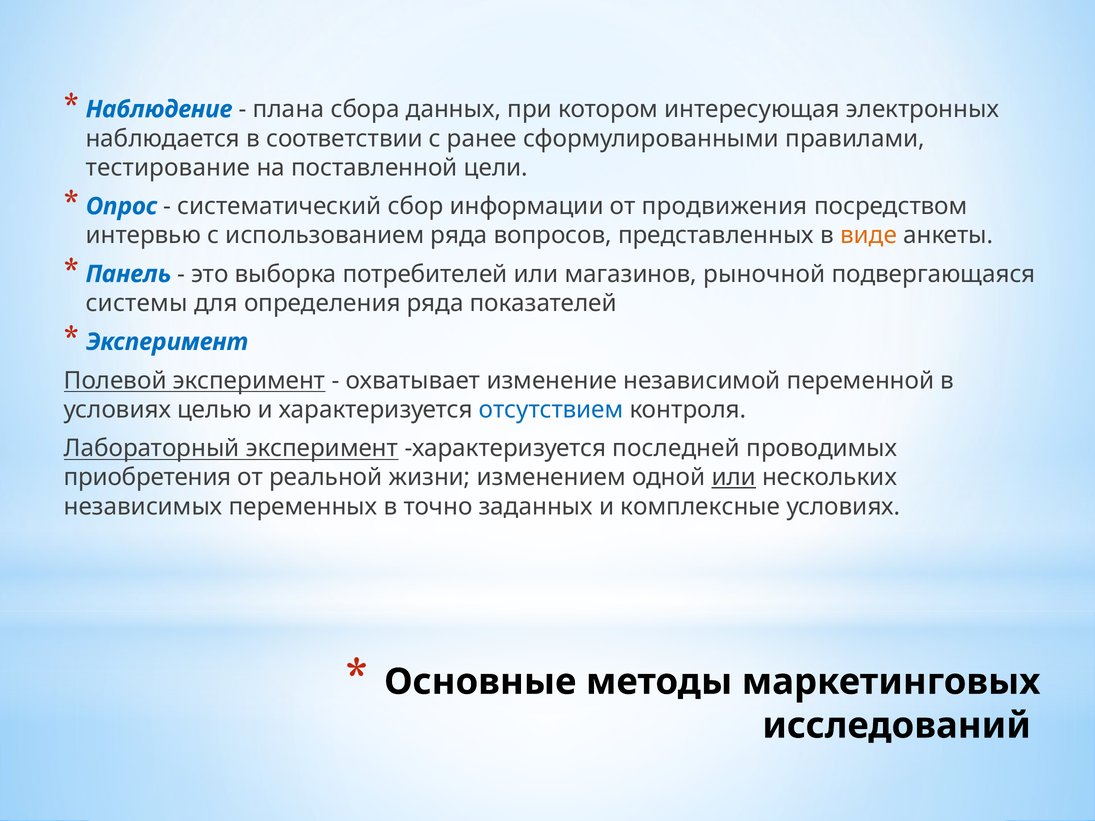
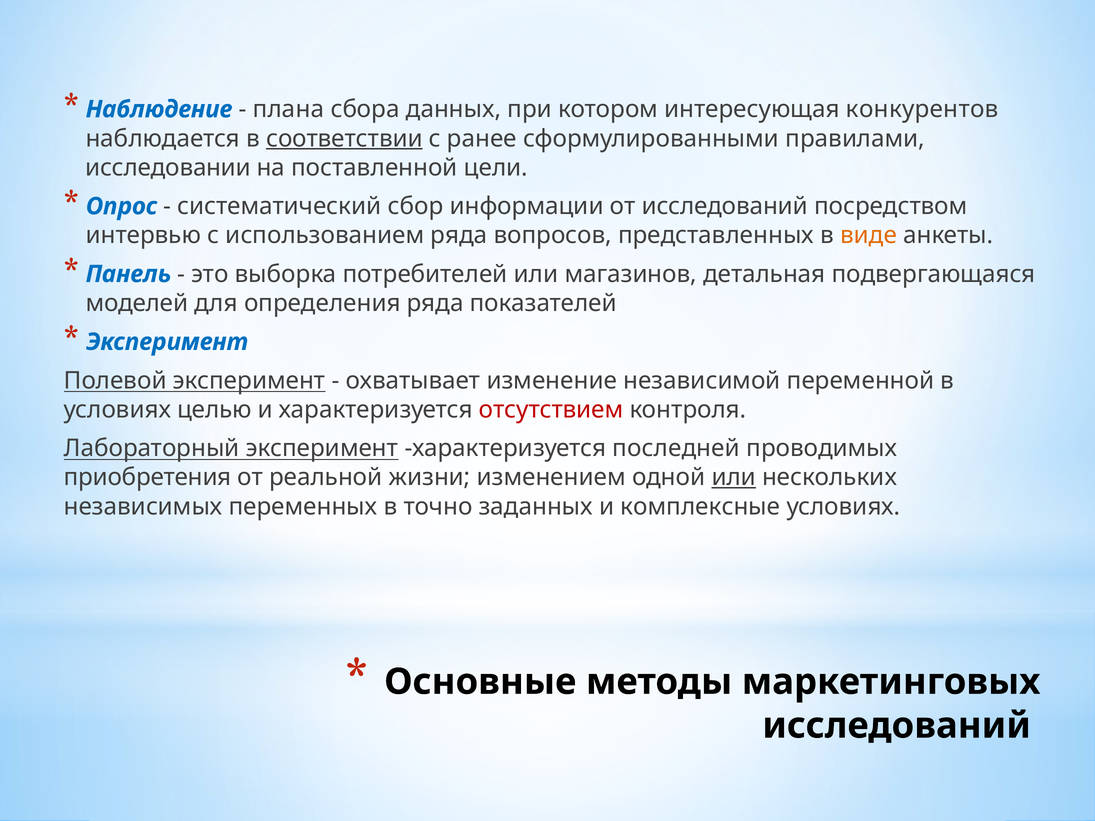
электронных: электронных -> конкурентов (922, 109)
соответствии underline: none -> present (344, 139)
тестирование: тестирование -> исследовании (168, 168)
от продвижения: продвижения -> исследований (725, 206)
рыночной: рыночной -> детальная (764, 274)
системы: системы -> моделей (137, 303)
отсутствием colour: blue -> red (551, 410)
